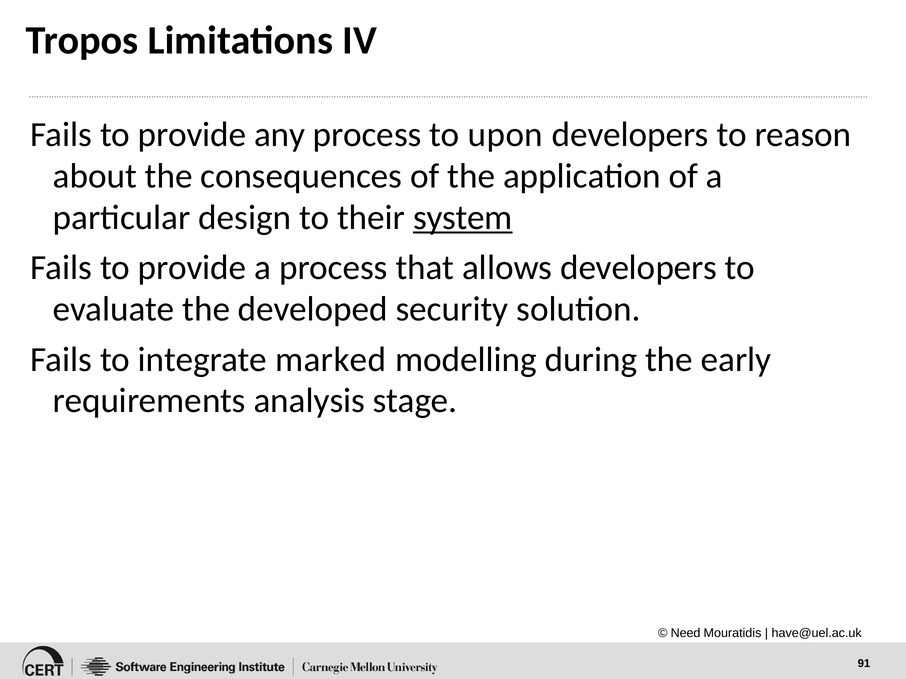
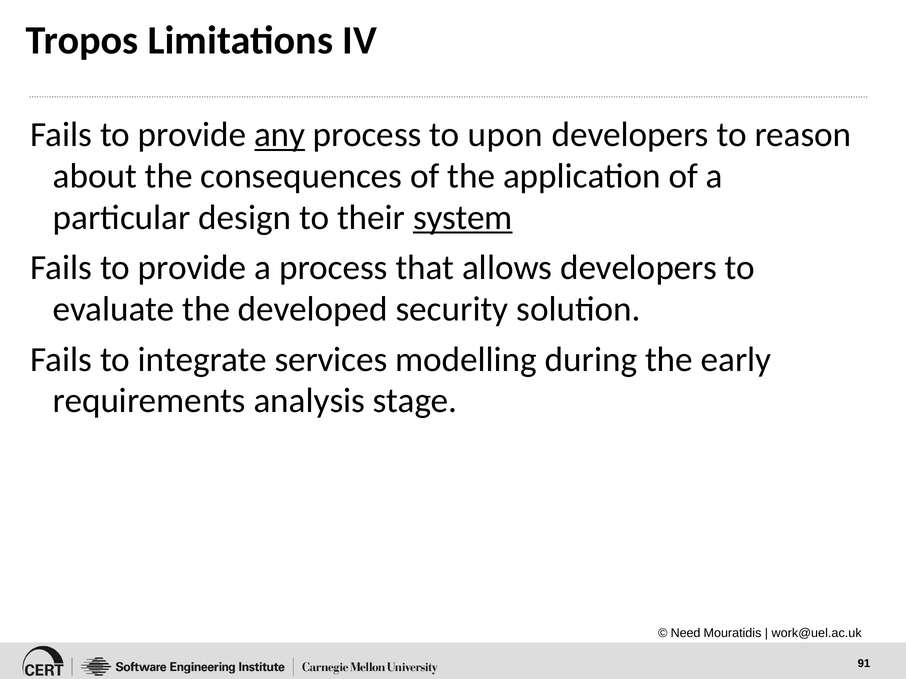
any underline: none -> present (280, 135)
marked: marked -> services (331, 360)
have@uel.ac.uk: have@uel.ac.uk -> work@uel.ac.uk (817, 634)
